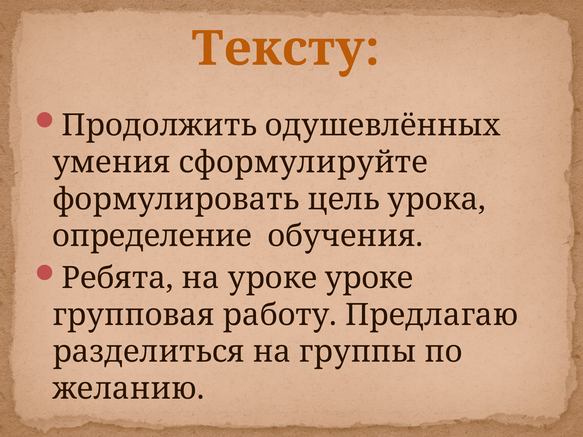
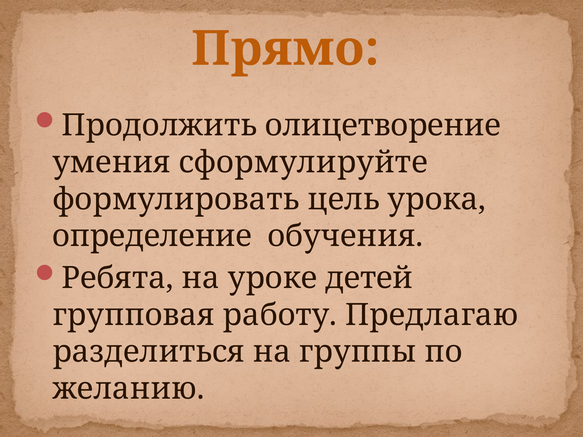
Тексту: Тексту -> Прямо (285, 49)
одушевлённых: одушевлённых -> олицетворение (383, 126)
уроке уроке: уроке -> детей (369, 278)
